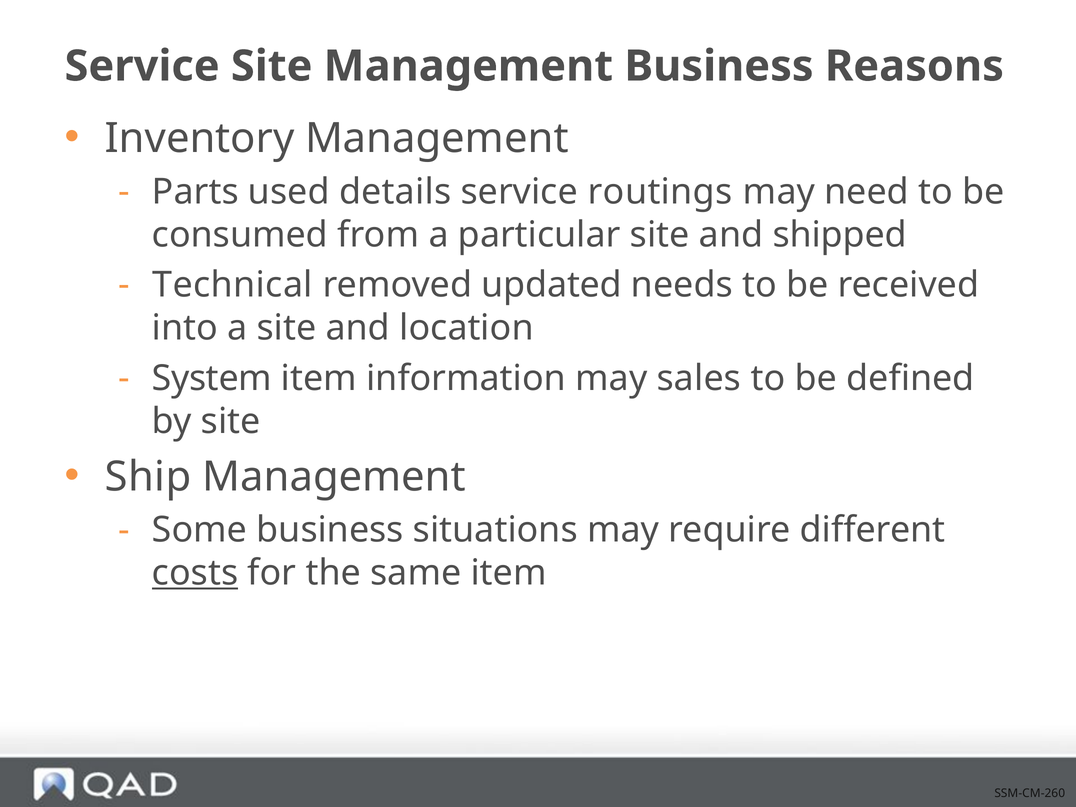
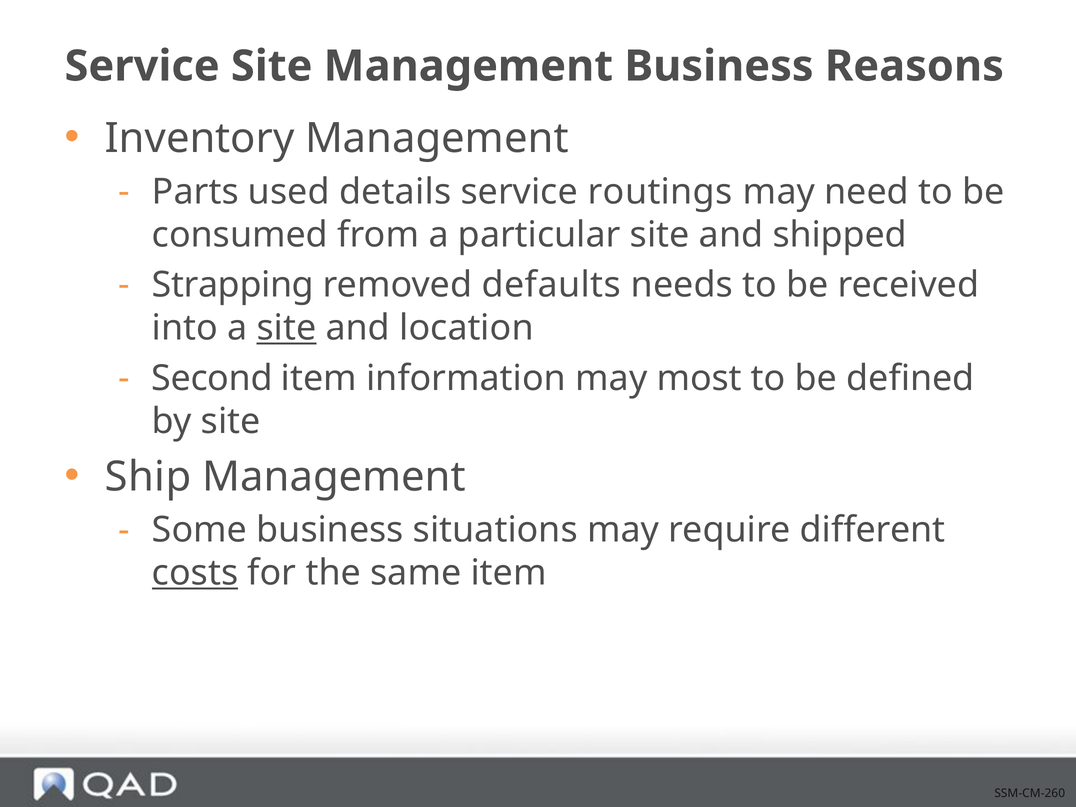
Technical: Technical -> Strapping (233, 285)
updated: updated -> defaults (551, 285)
site underline: none -> present (287, 328)
System: System -> Second (212, 378)
sales: sales -> most (699, 378)
